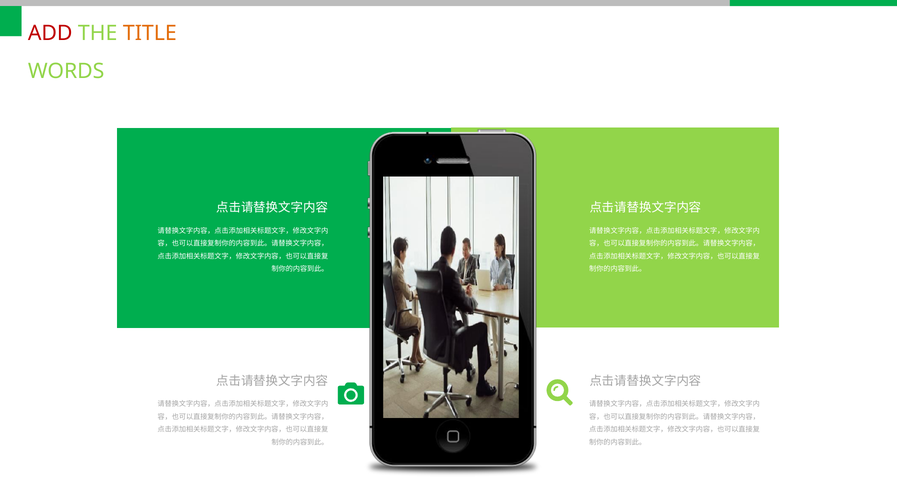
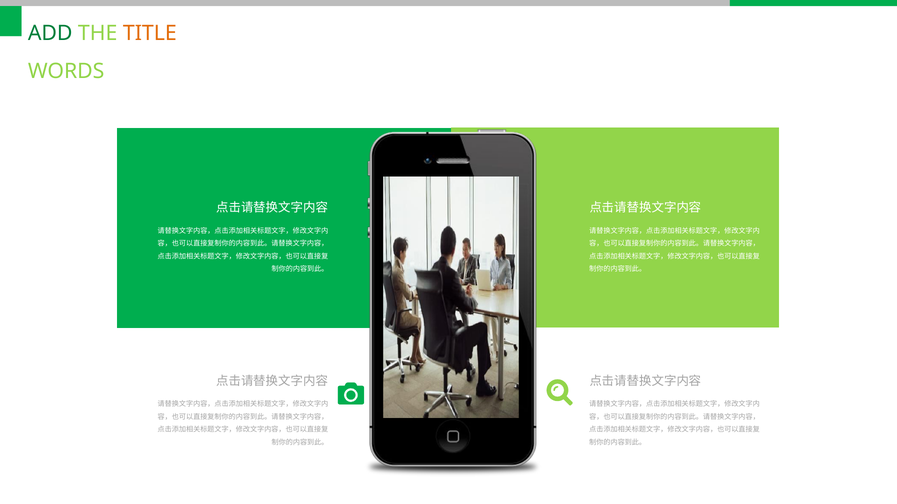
ADD colour: red -> green (50, 33)
